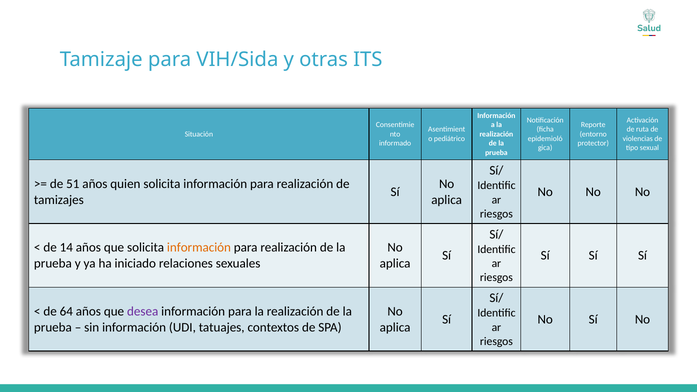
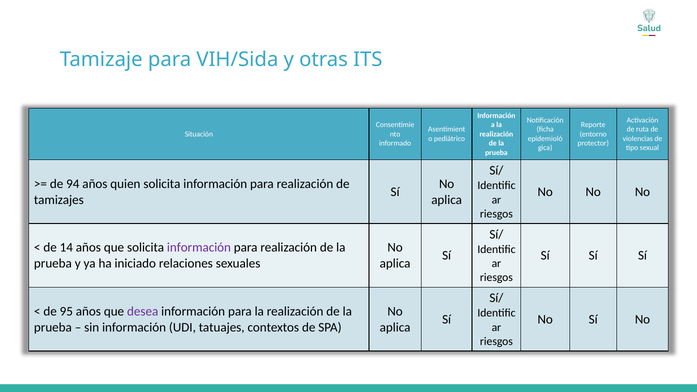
51: 51 -> 94 (73, 184)
información colour: orange -> purple (199, 248)
64: 64 -> 95 (66, 311)
